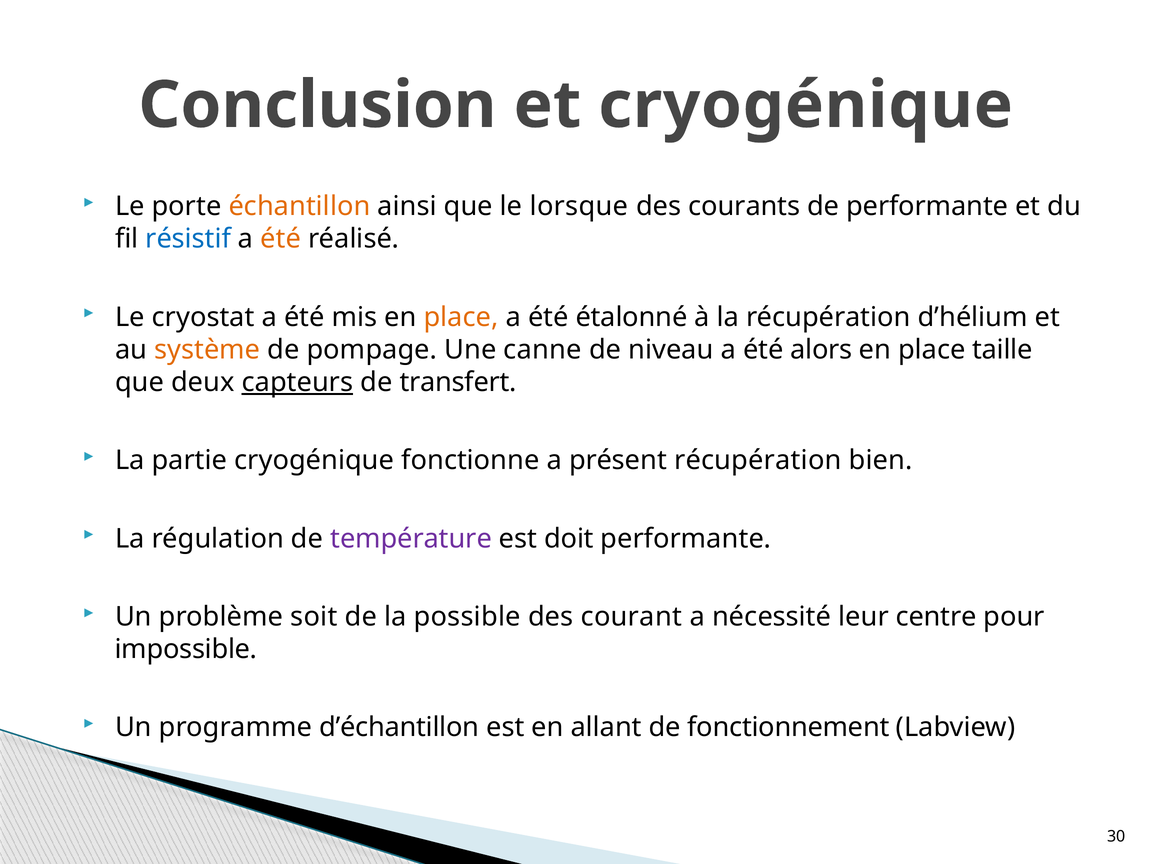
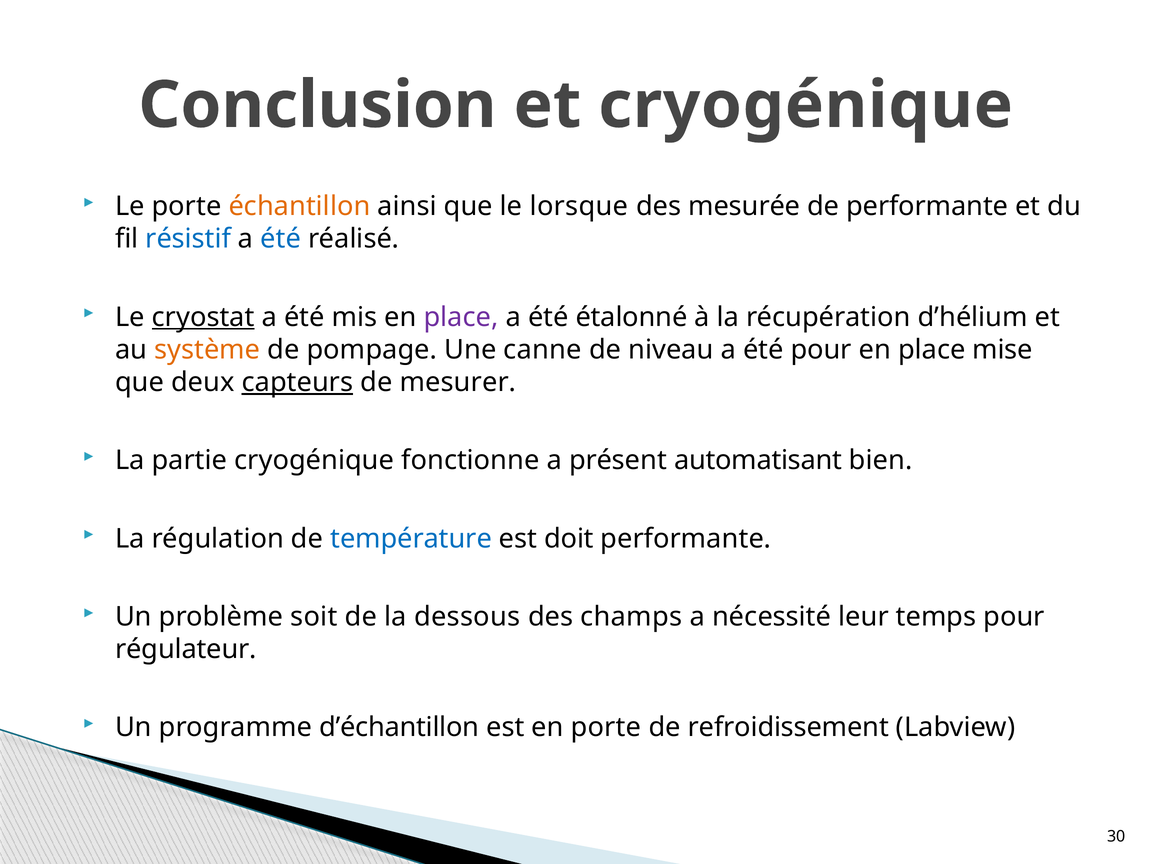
courants: courants -> mesurée (744, 206)
été colour: orange -> blue (281, 239)
cryostat underline: none -> present (203, 317)
place colour: orange -> purple (461, 317)
été alors: alors -> pour (821, 350)
taille: taille -> mise (1003, 350)
transfert: transfert -> mesurer (458, 383)
présent récupération: récupération -> automatisant (758, 461)
température colour: purple -> blue (411, 539)
possible: possible -> dessous (467, 617)
courant: courant -> champs (631, 617)
centre: centre -> temps (936, 617)
impossible: impossible -> régulateur (186, 650)
en allant: allant -> porte (606, 728)
fonctionnement: fonctionnement -> refroidissement (788, 728)
